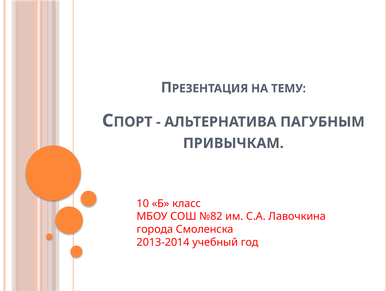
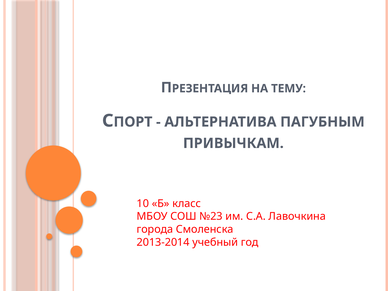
№82: №82 -> №23 (211, 216)
